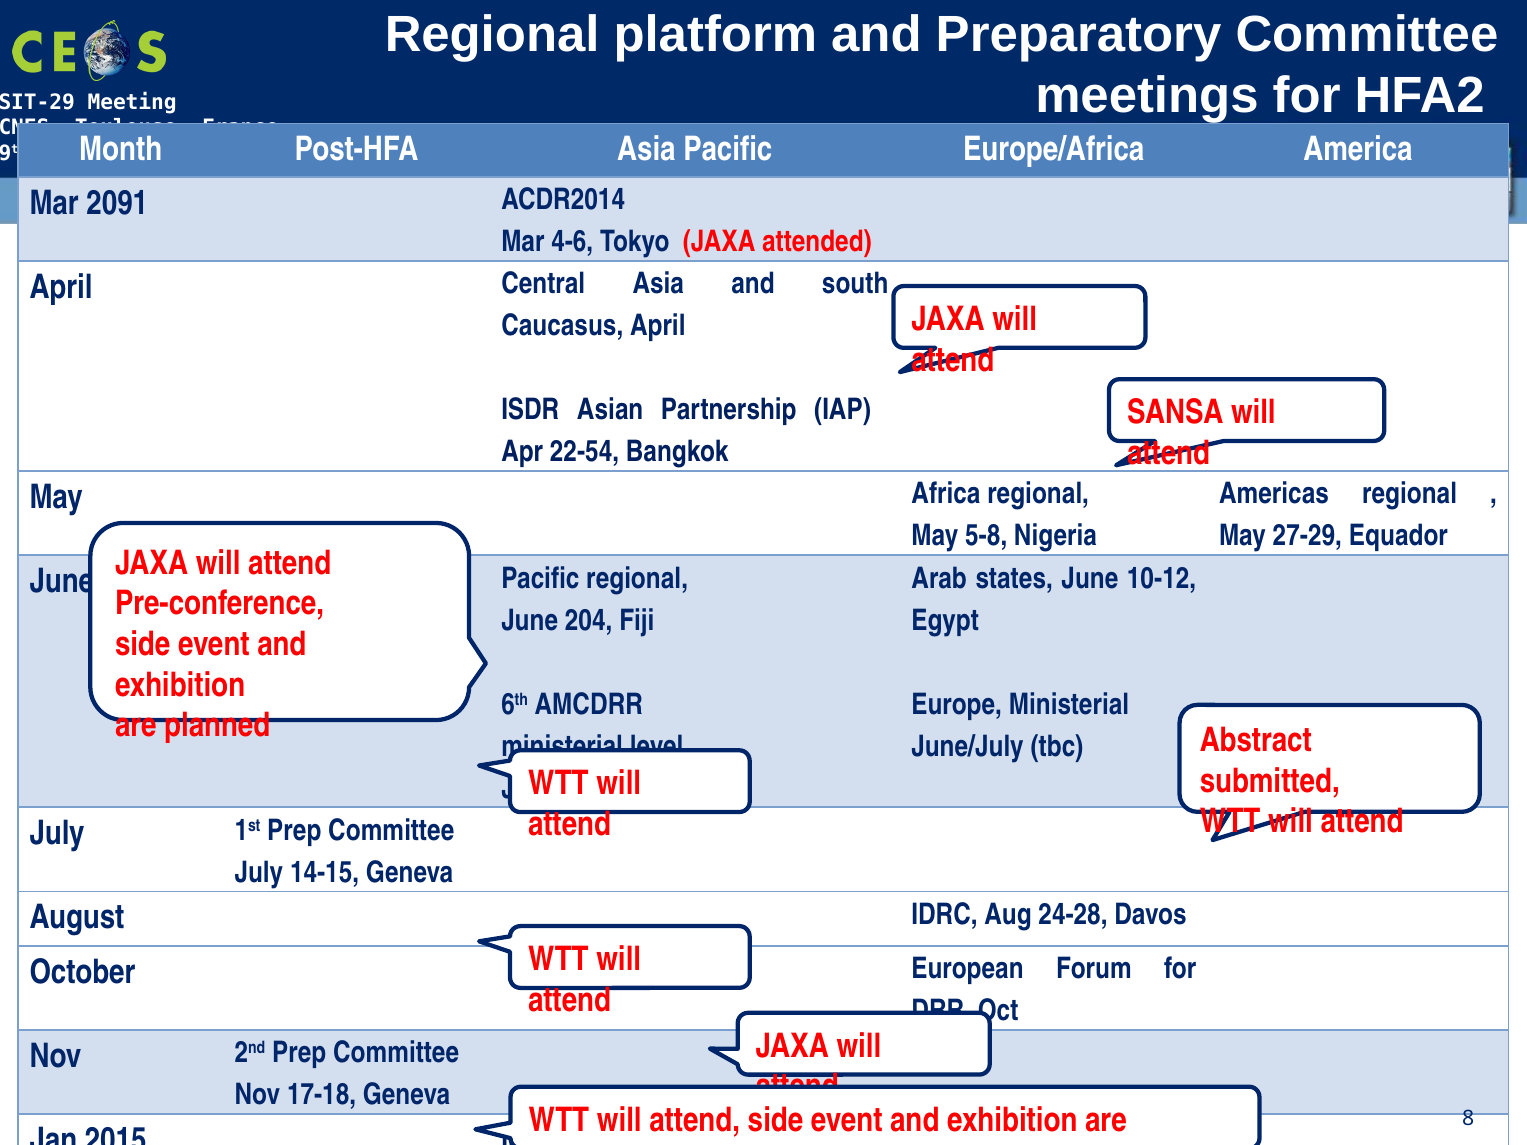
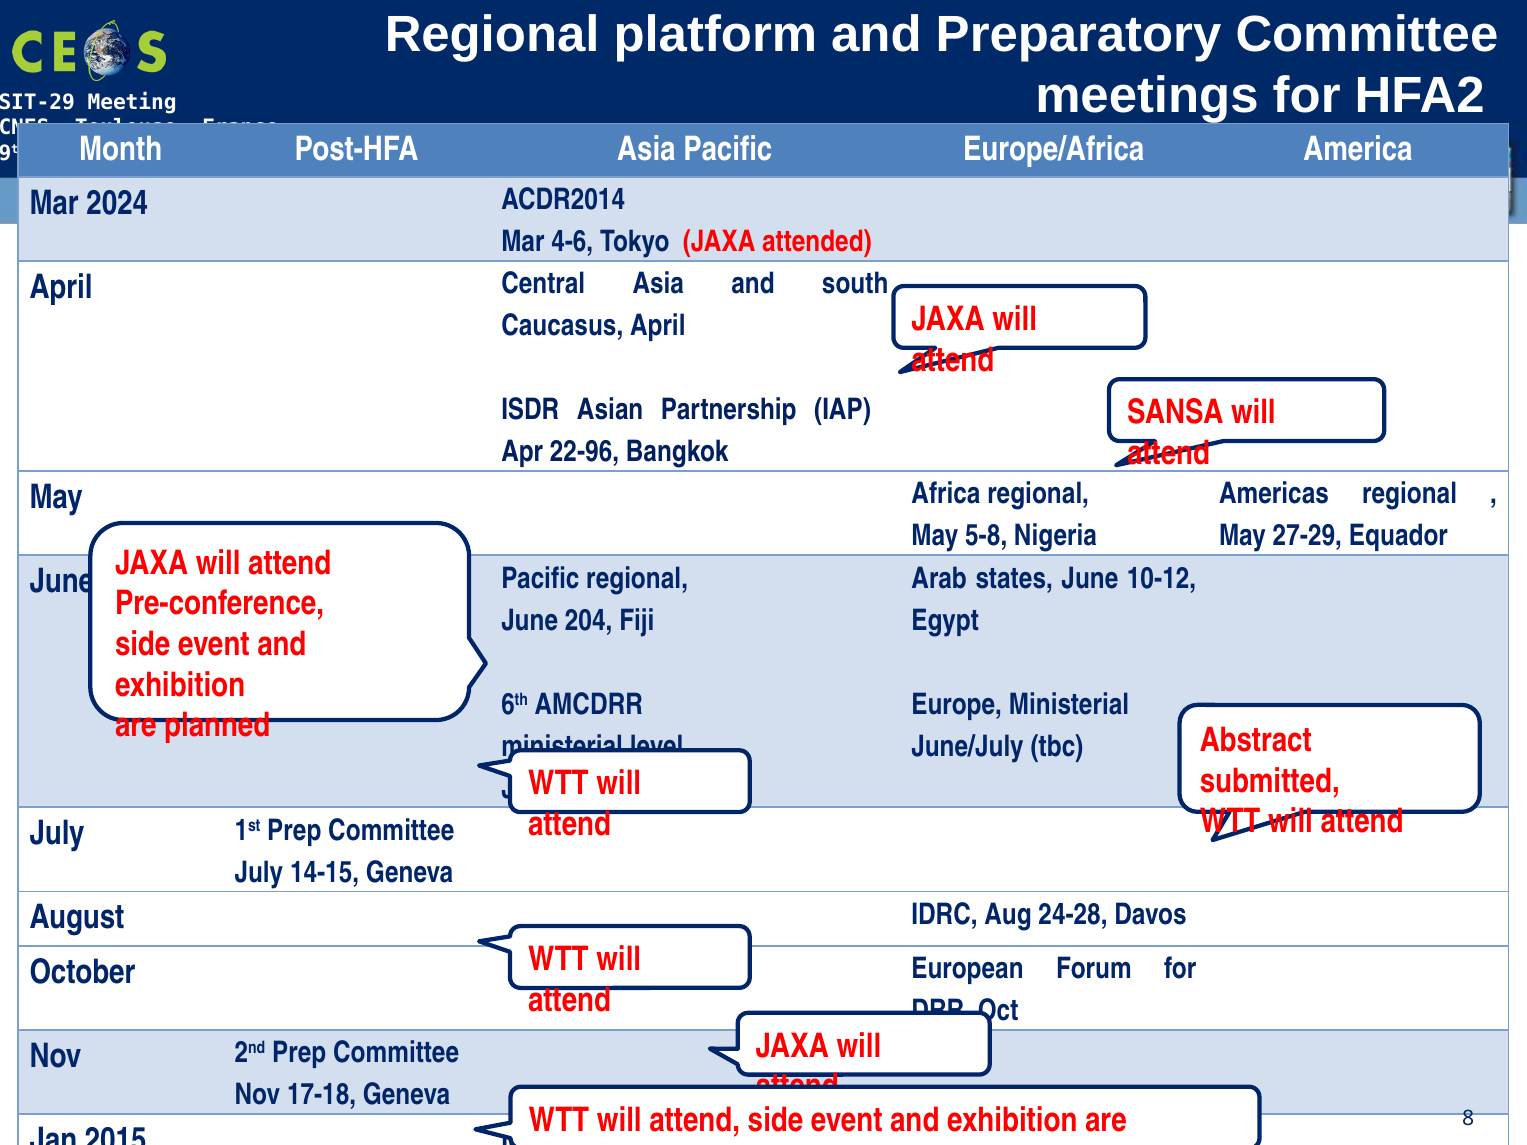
2091: 2091 -> 2024 (117, 203)
22-54: 22-54 -> 22-96 (585, 452)
